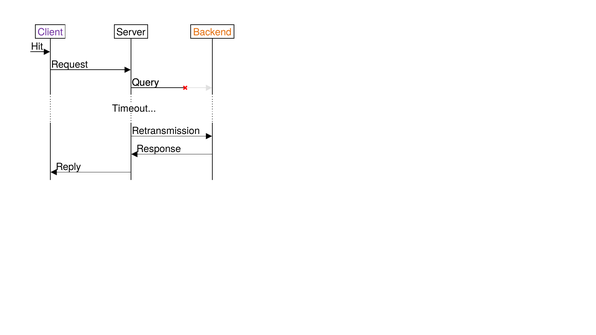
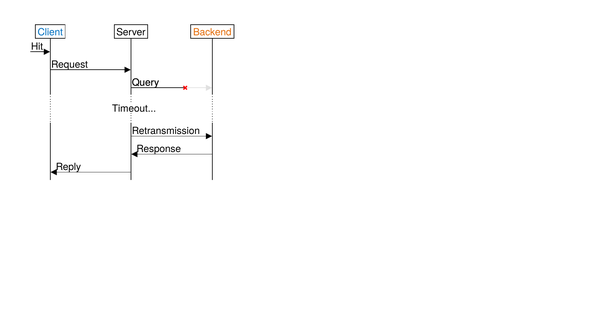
Client colour: purple -> blue (50, 32)
